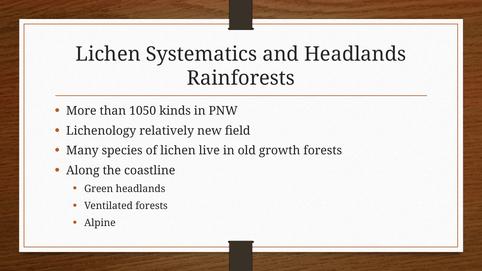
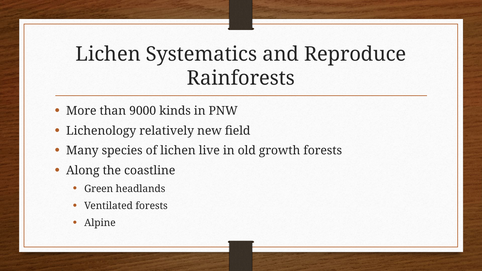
and Headlands: Headlands -> Reproduce (355, 54)
1050: 1050 -> 9000 (143, 111)
